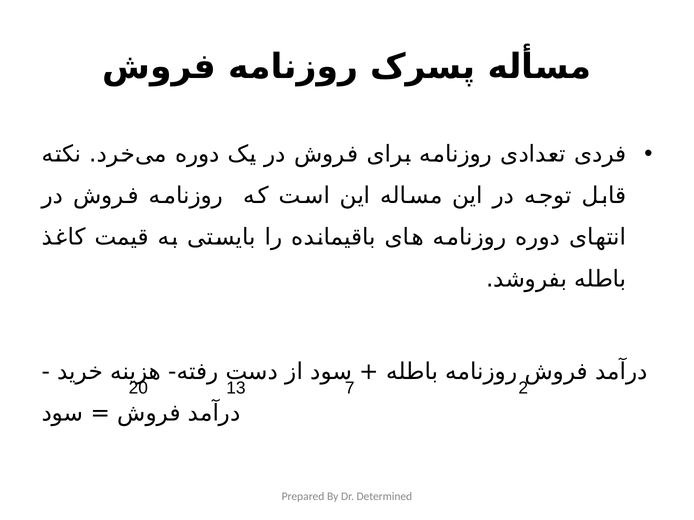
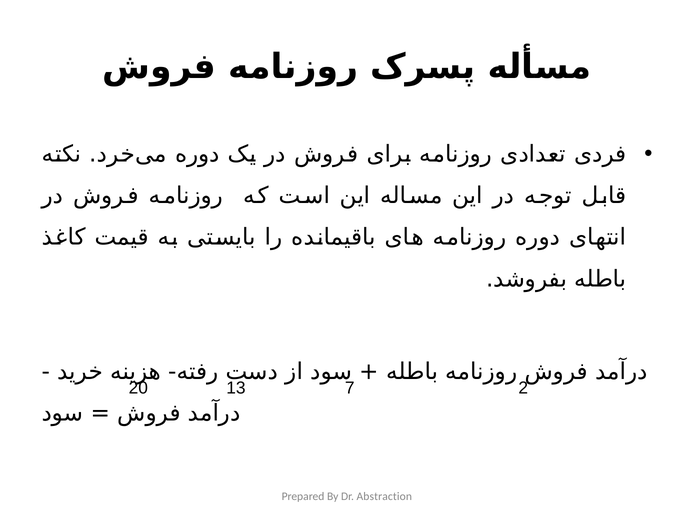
Determined: Determined -> Abstraction (384, 497)
